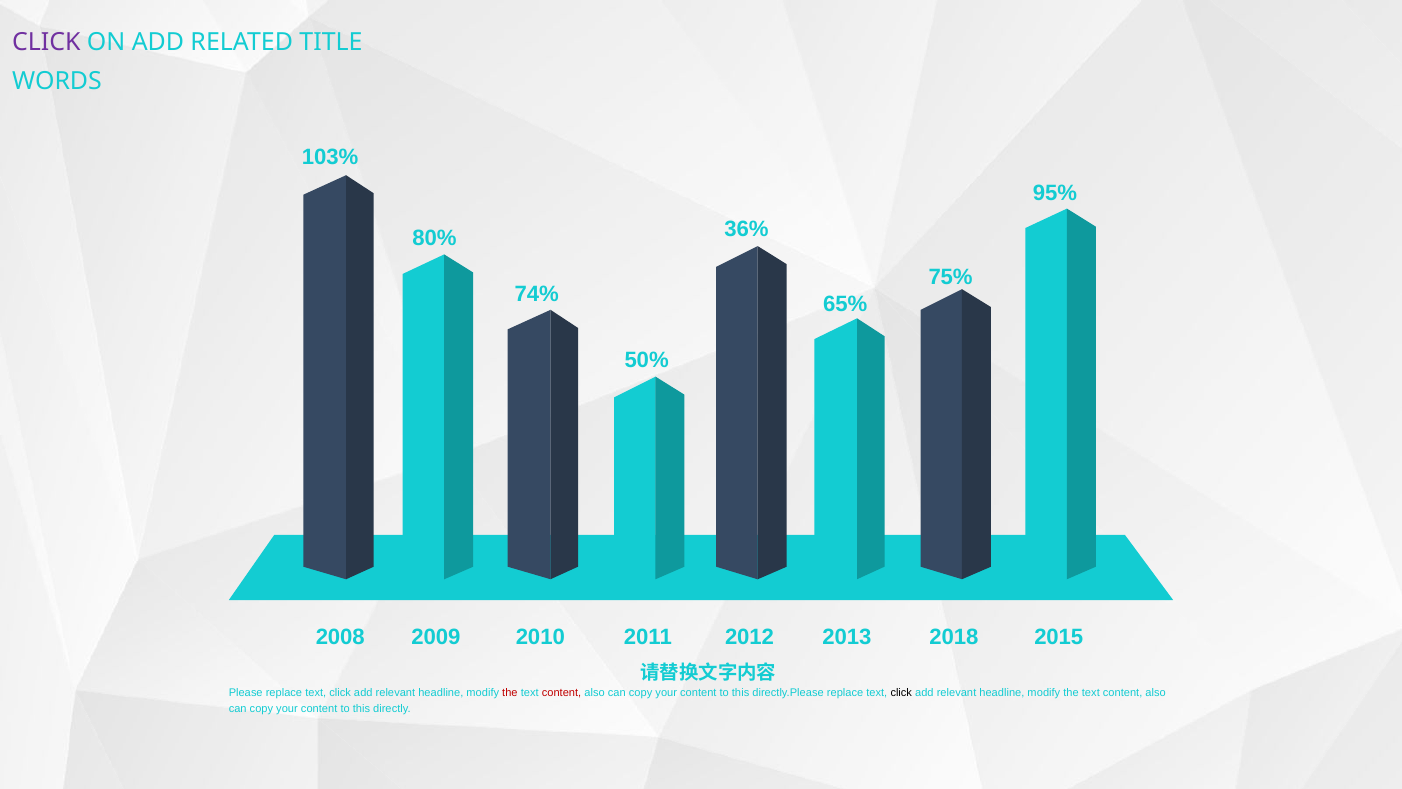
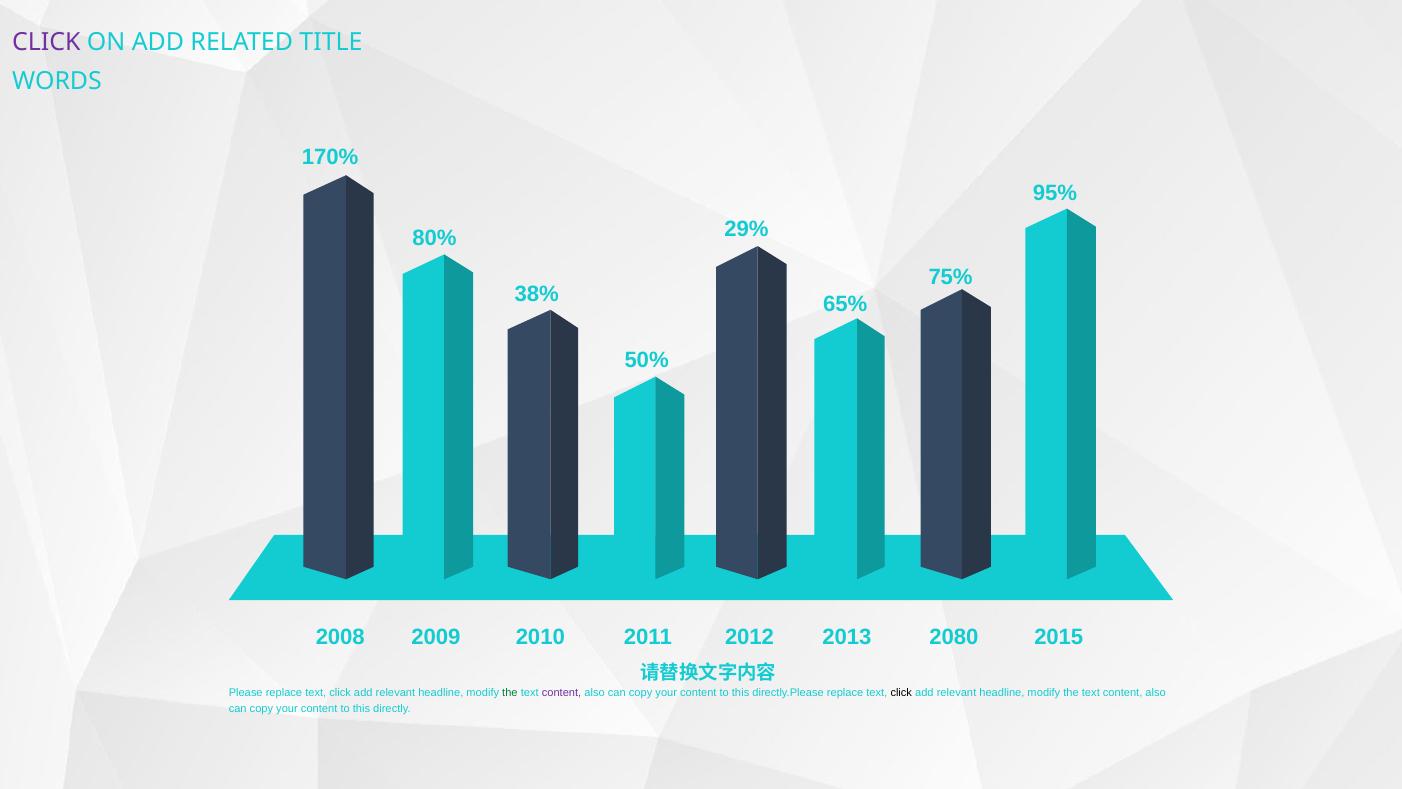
103%: 103% -> 170% (330, 157)
36%: 36% -> 29% (747, 229)
74%: 74% -> 38% (537, 294)
2018: 2018 -> 2080 (954, 637)
the colour: red -> green (510, 692)
content colour: red -> purple (562, 692)
